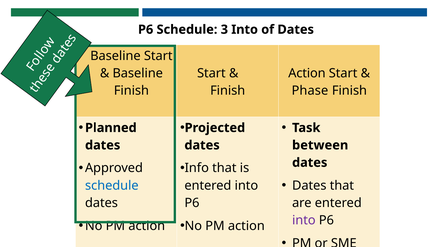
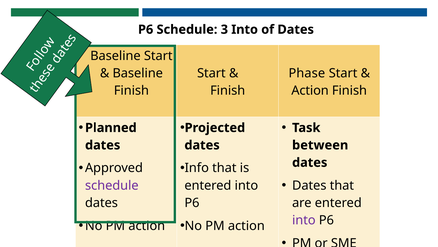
Action: Action -> Phase (307, 73)
Phase: Phase -> Action (310, 90)
schedule colour: blue -> purple (112, 185)
